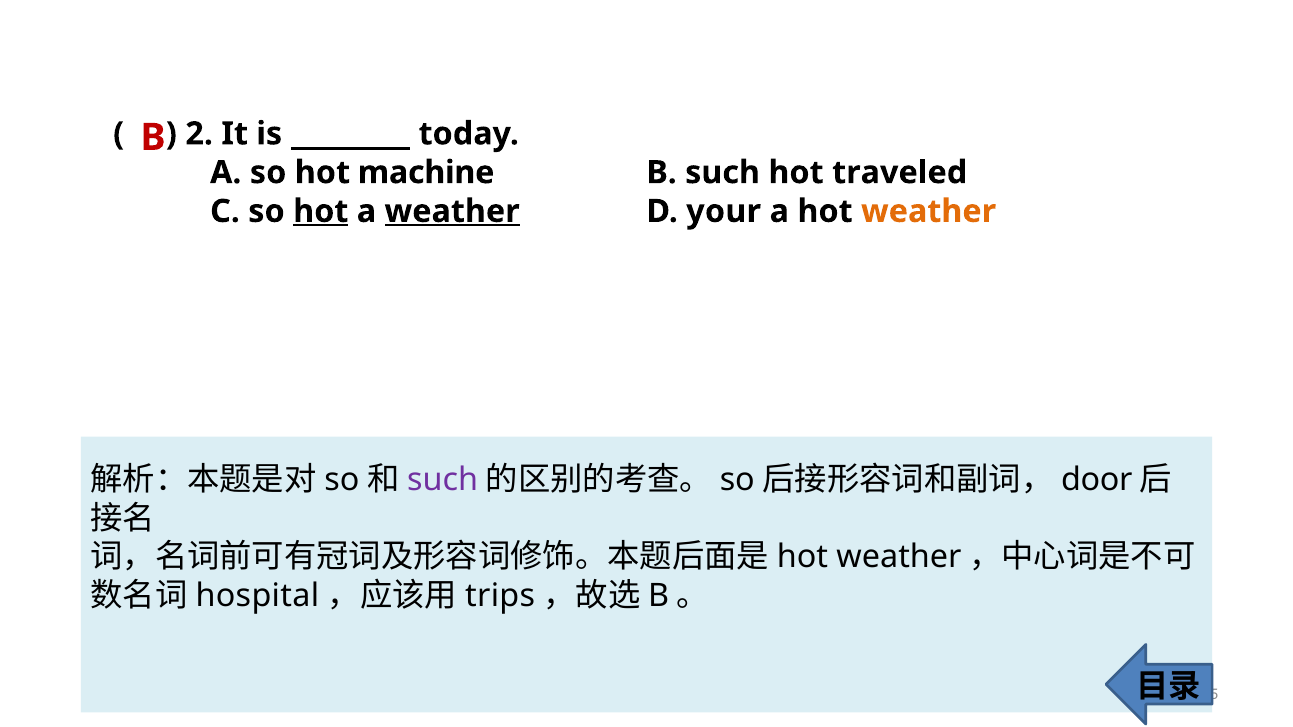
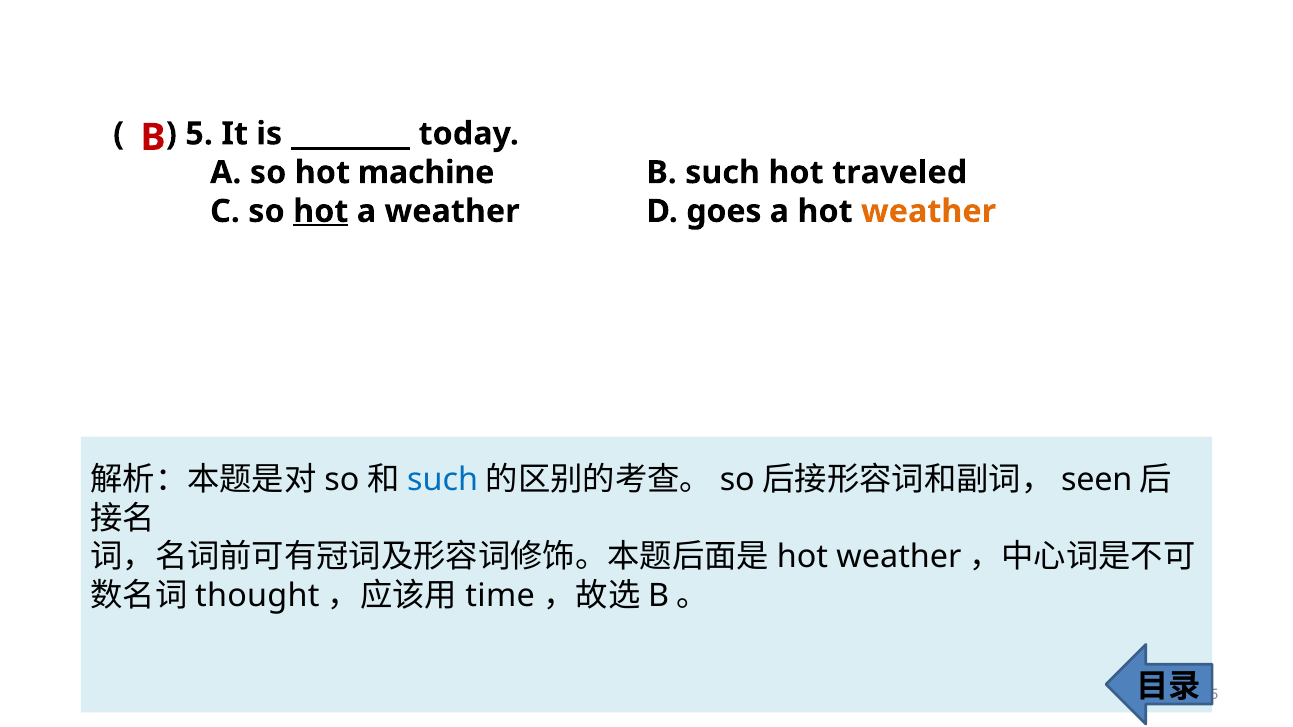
2: 2 -> 5 (199, 134)
weather underline: present -> none (452, 211)
your: your -> goes (724, 211)
such colour: purple -> blue (443, 480)
door: door -> seen (1097, 480)
hospital: hospital -> thought (257, 596)
trips: trips -> time (500, 596)
